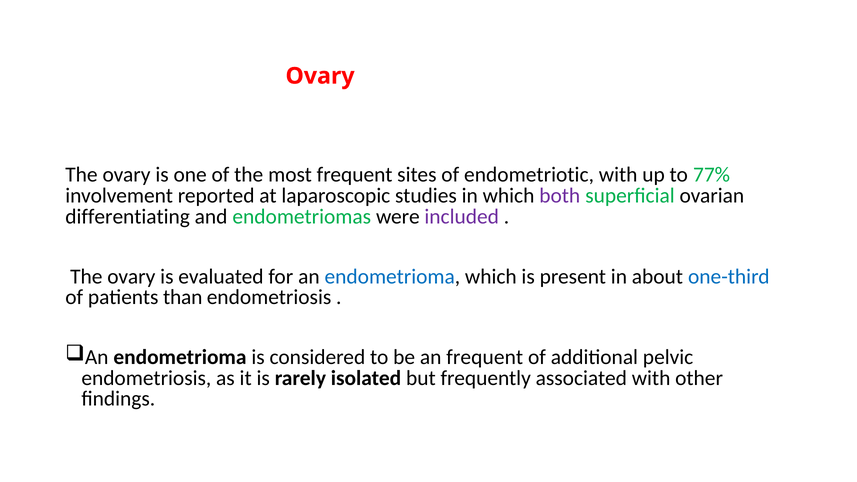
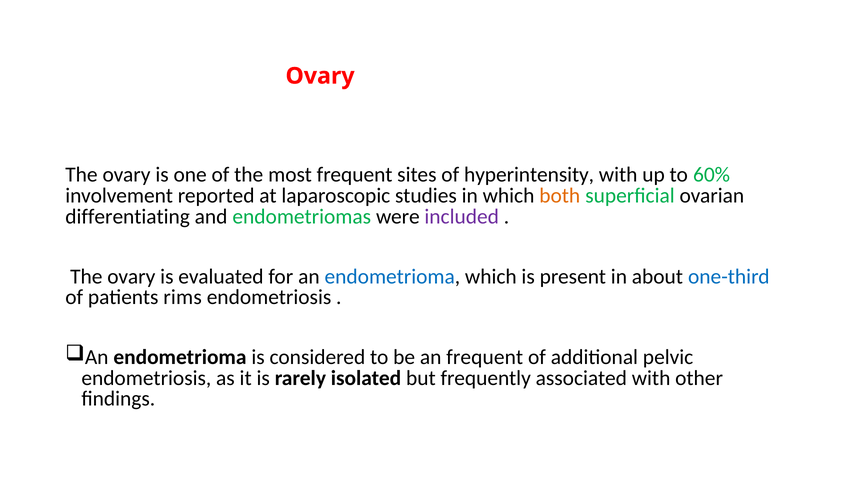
endometriotic: endometriotic -> hyperintensity (529, 175)
77%: 77% -> 60% (712, 175)
both colour: purple -> orange (560, 196)
than: than -> rims (183, 297)
